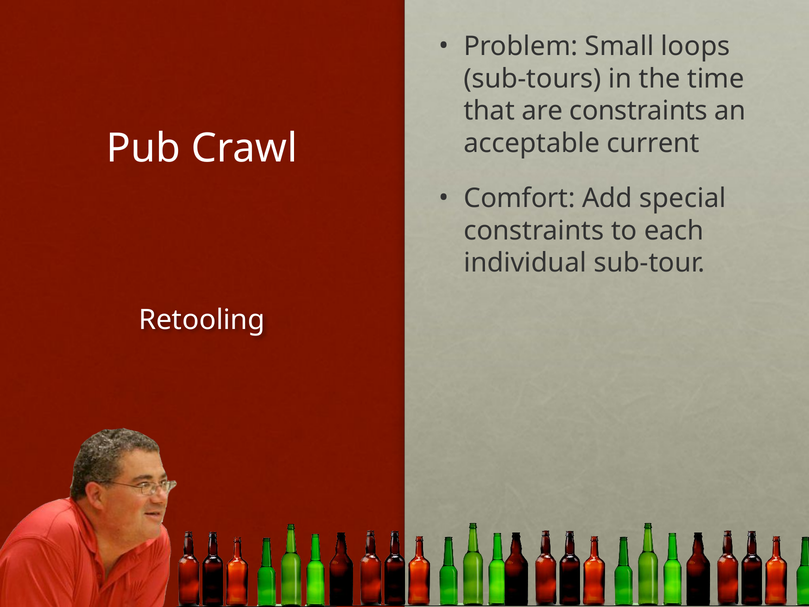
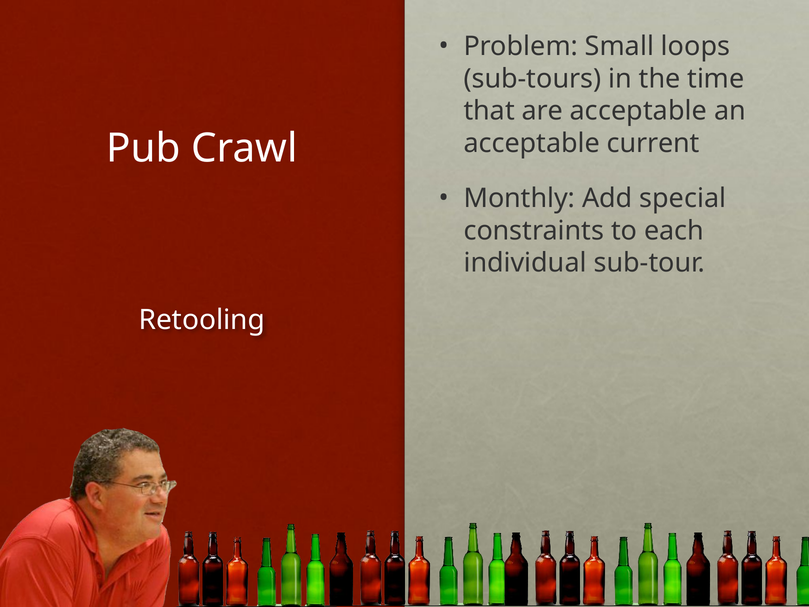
are constraints: constraints -> acceptable (638, 111)
Comfort: Comfort -> Monthly (519, 198)
